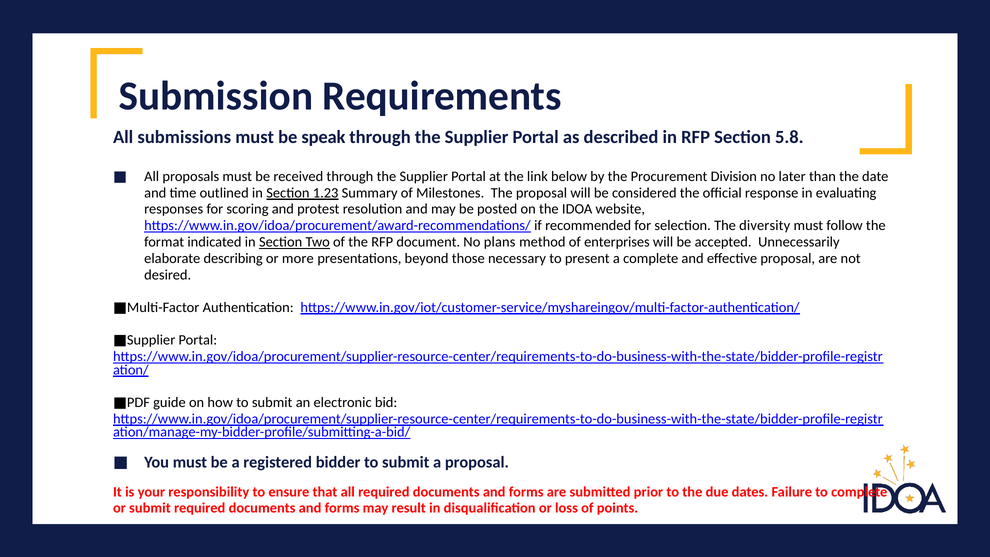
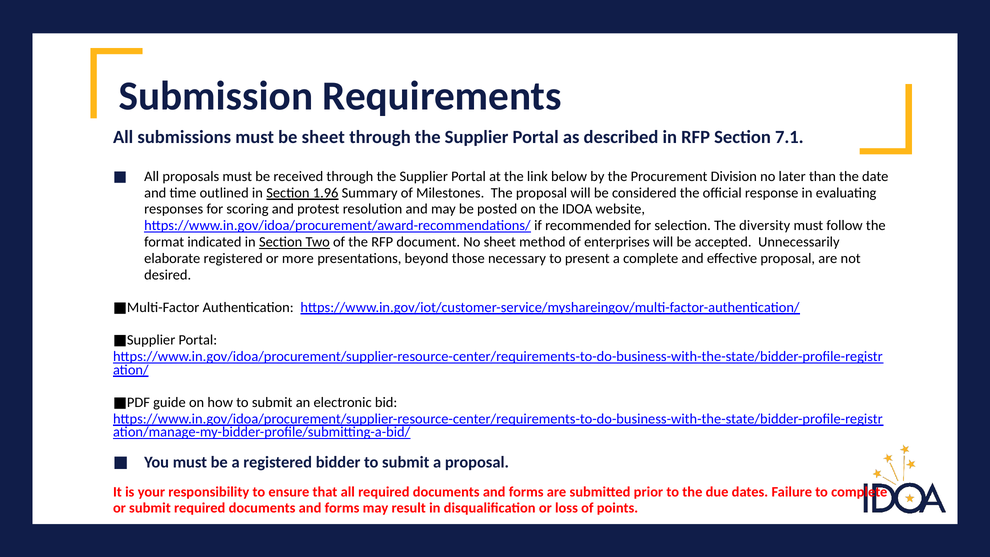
be speak: speak -> sheet (323, 137)
5.8: 5.8 -> 7.1 (789, 137)
1.23: 1.23 -> 1.96 (326, 193)
No plans: plans -> sheet (500, 242)
elaborate describing: describing -> registered (233, 258)
